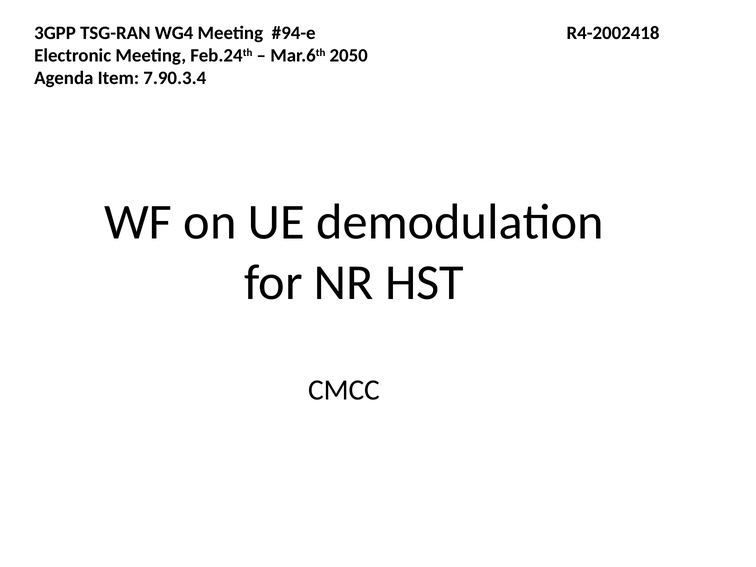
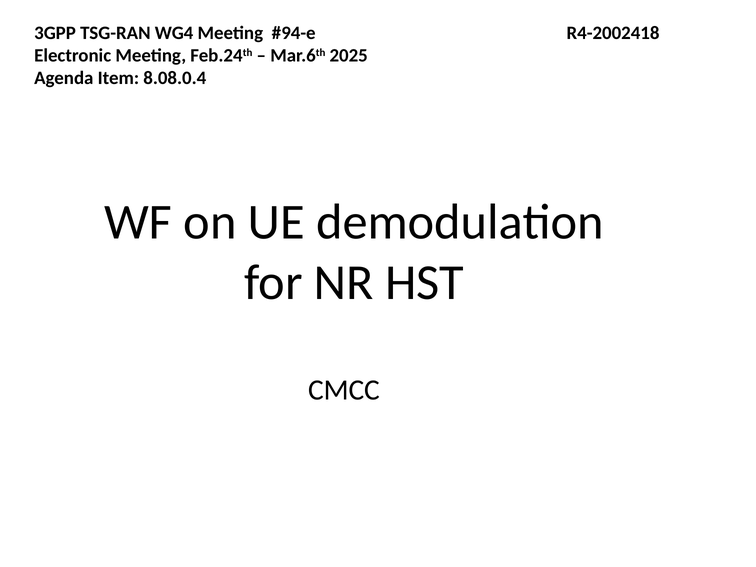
2050: 2050 -> 2025 (349, 55)
7.90.3.4: 7.90.3.4 -> 8.08.0.4 (175, 78)
